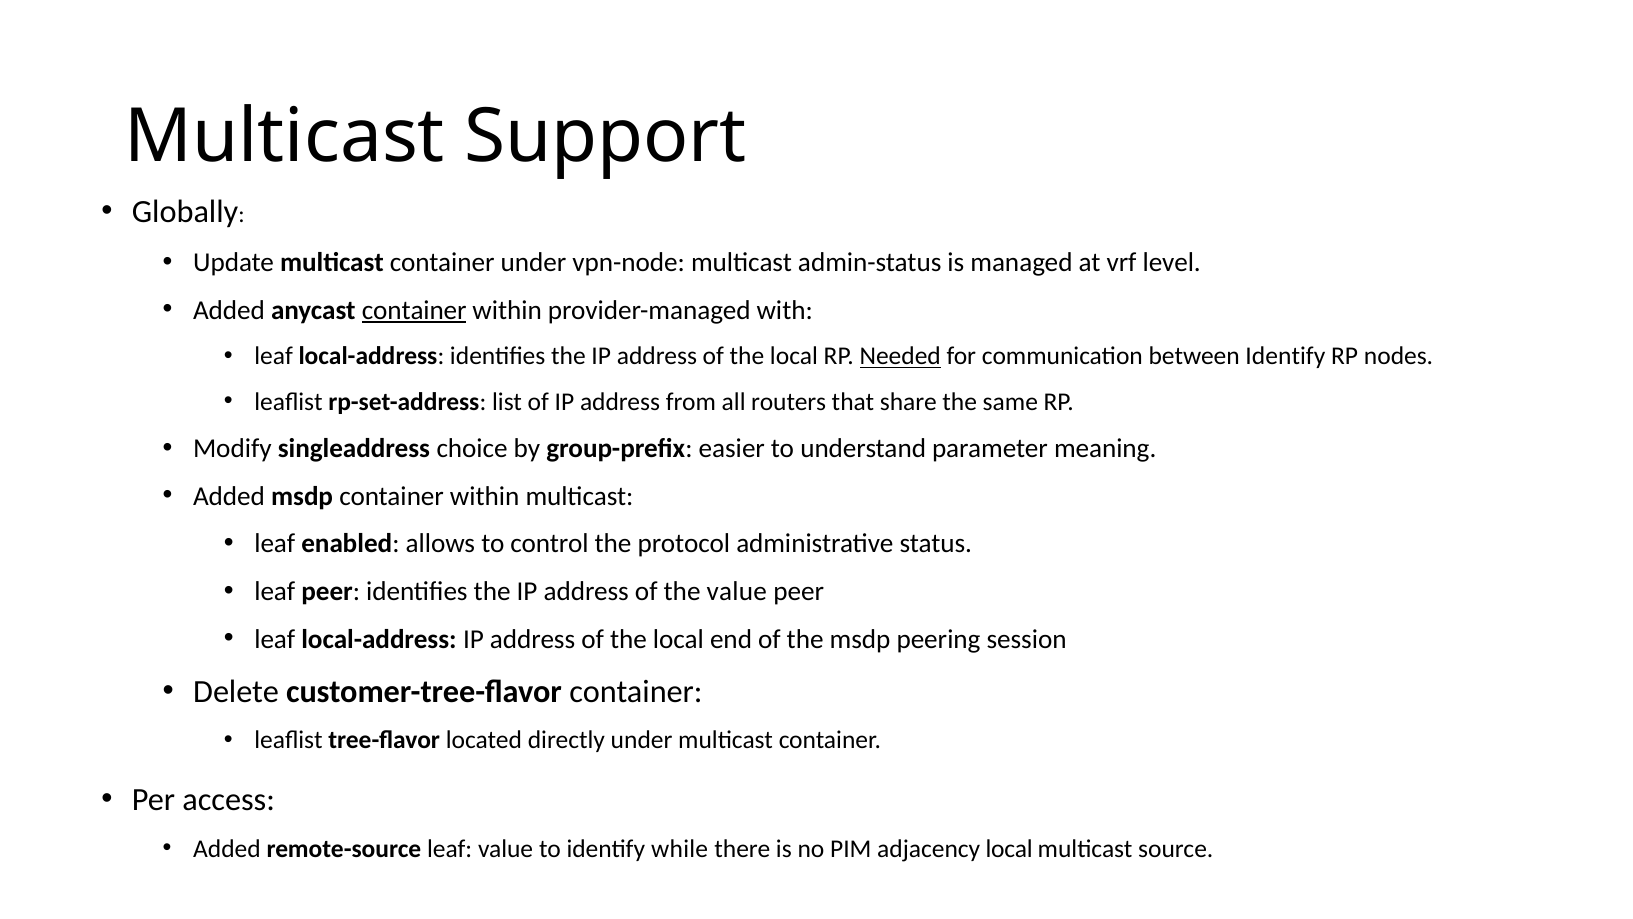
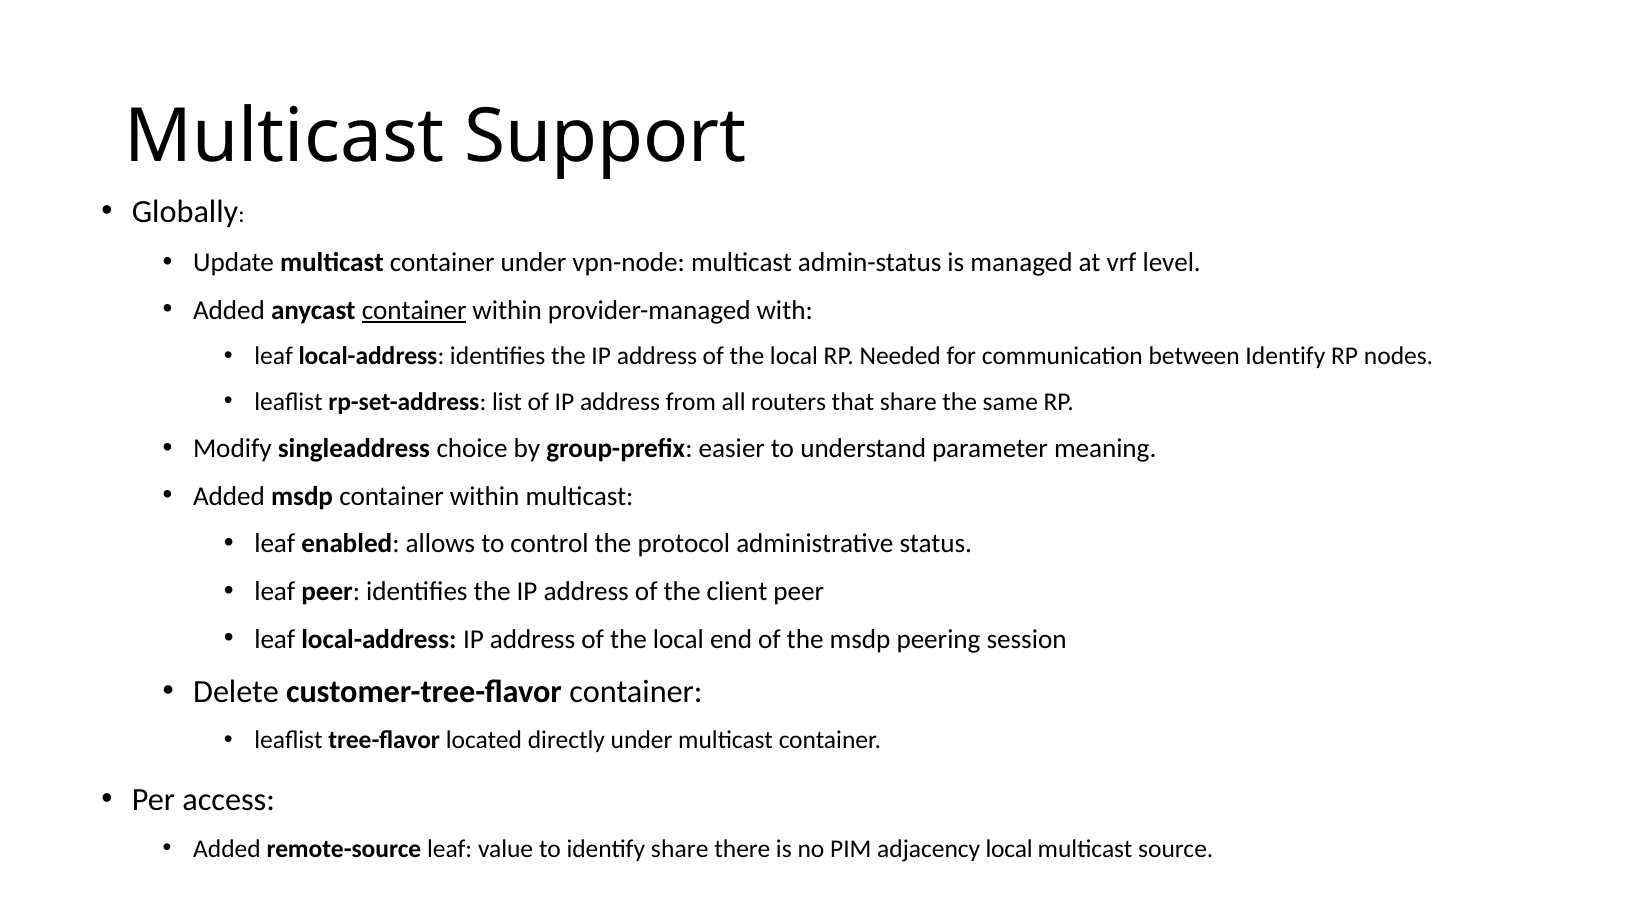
Needed underline: present -> none (900, 356)
the value: value -> client (737, 591)
identify while: while -> share (680, 849)
